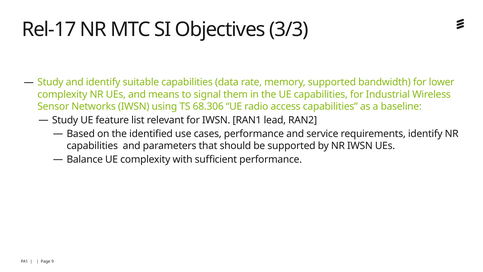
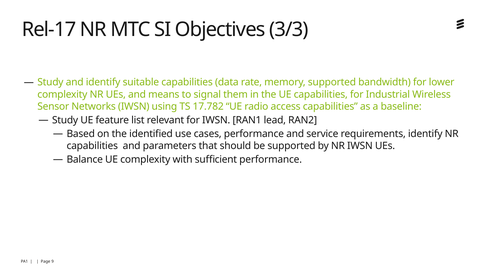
68.306: 68.306 -> 17.782 (208, 106)
